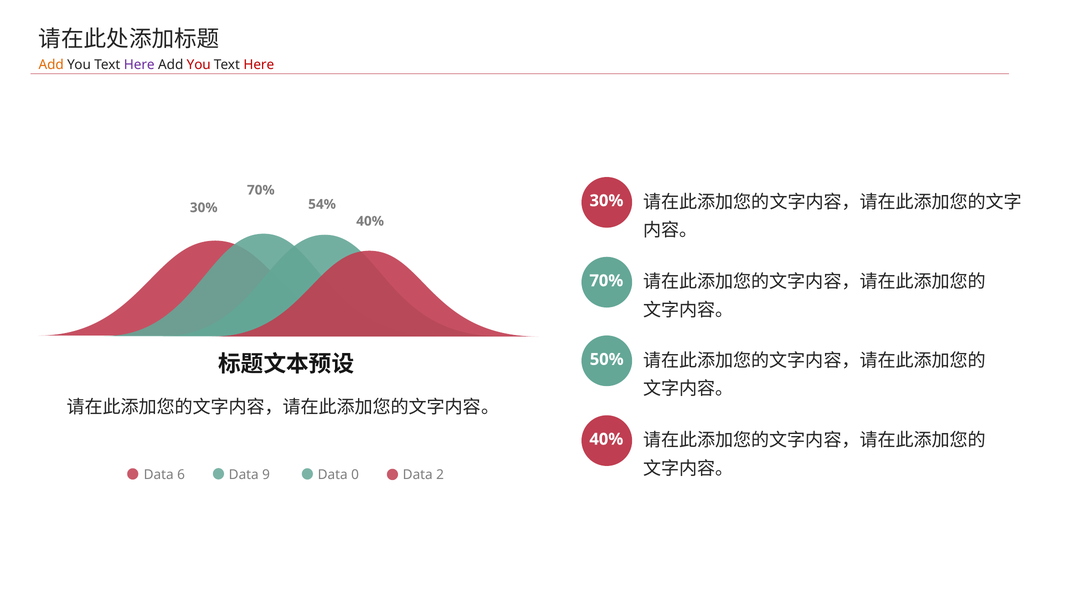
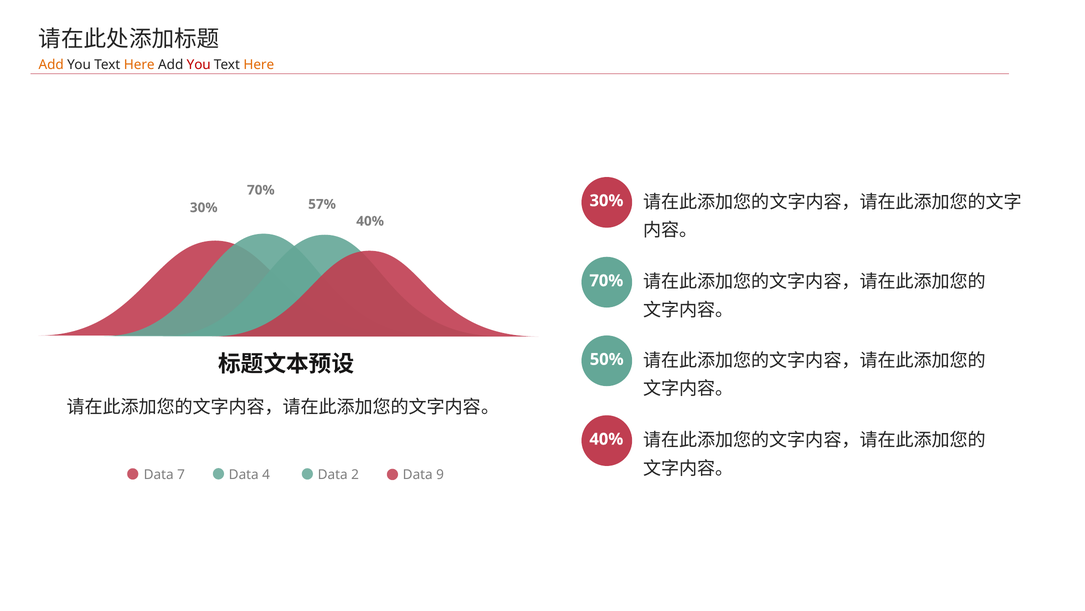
Here colour: purple -> orange (139, 65)
Here colour: red -> orange (259, 65)
54%: 54% -> 57% (322, 204)
6: 6 -> 7 (181, 474)
9: 9 -> 4 (266, 474)
0: 0 -> 2 (355, 474)
2: 2 -> 9 (440, 474)
